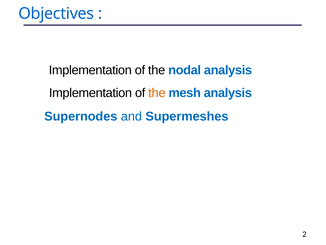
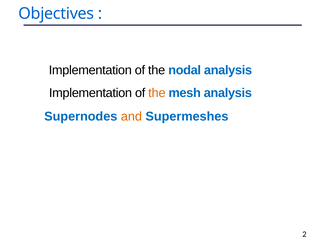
and colour: blue -> orange (131, 116)
